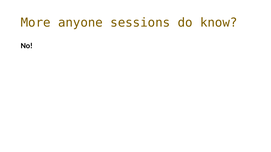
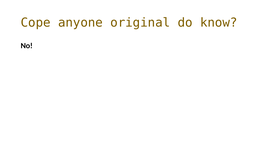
More: More -> Cope (36, 23)
sessions: sessions -> original (140, 23)
